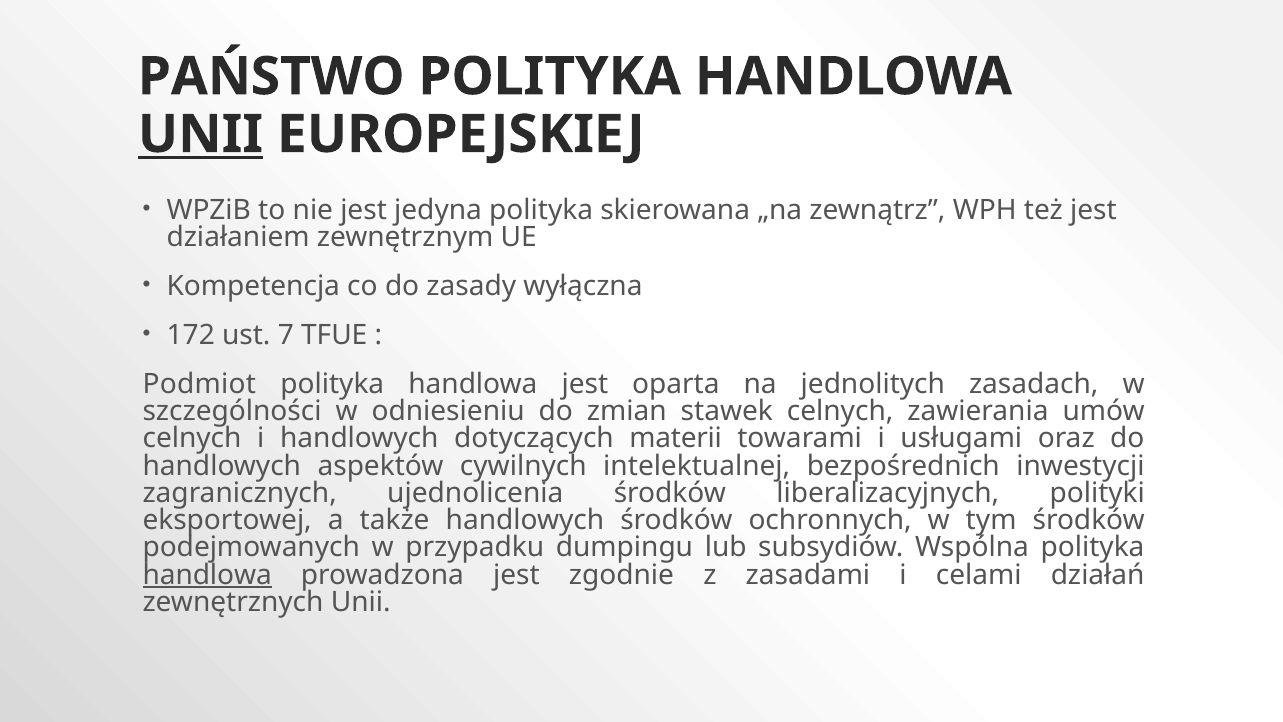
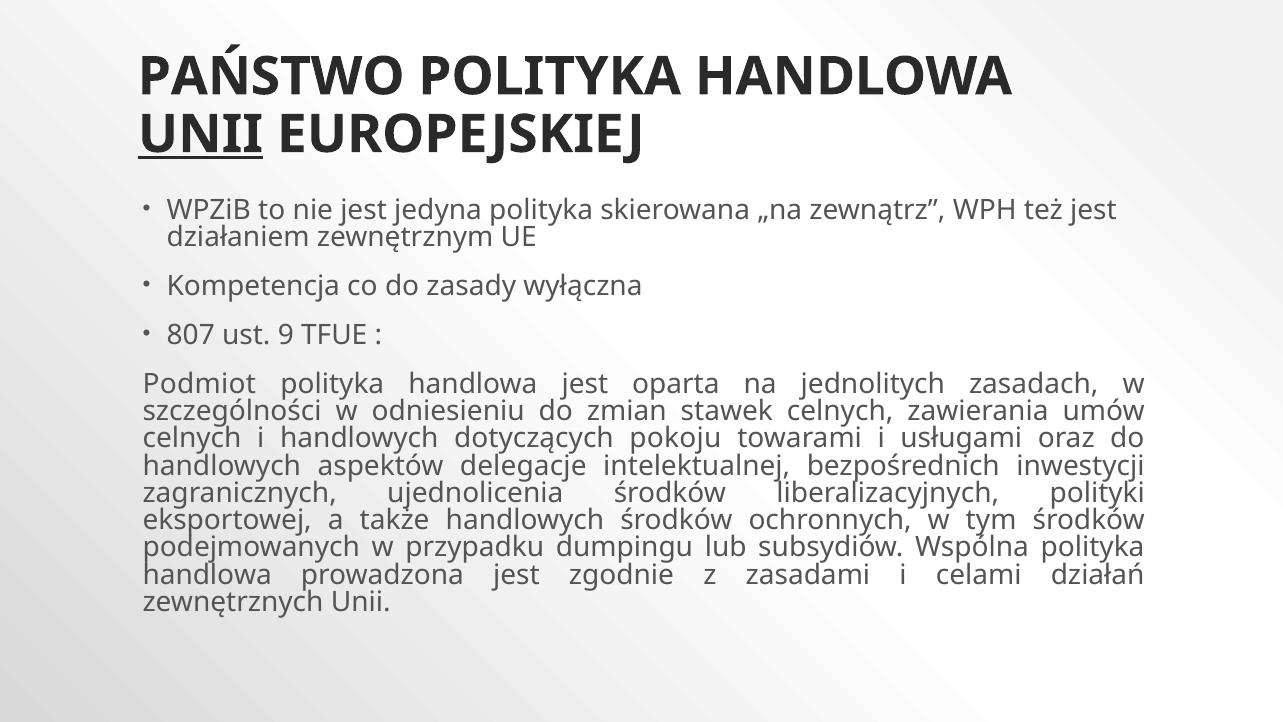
172: 172 -> 807 (191, 335)
7: 7 -> 9 (286, 335)
materii: materii -> pokoju (675, 438)
cywilnych: cywilnych -> delegacje (523, 466)
handlowa underline: present -> none (207, 575)
